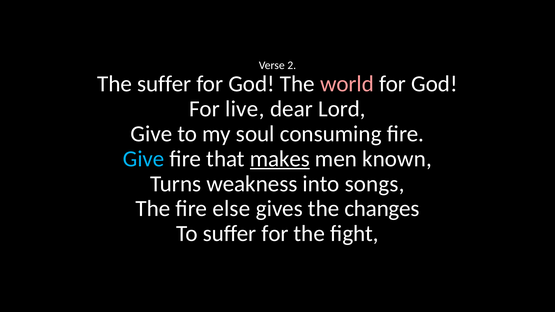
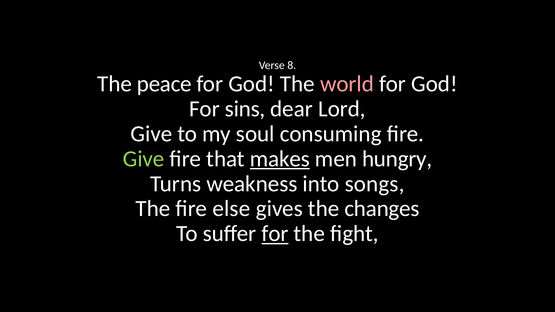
2: 2 -> 8 (292, 65)
The suffer: suffer -> peace (164, 84)
live: live -> sins (245, 109)
Give colour: light blue -> light green (144, 159)
known: known -> hungry (397, 159)
for underline: none -> present (275, 234)
